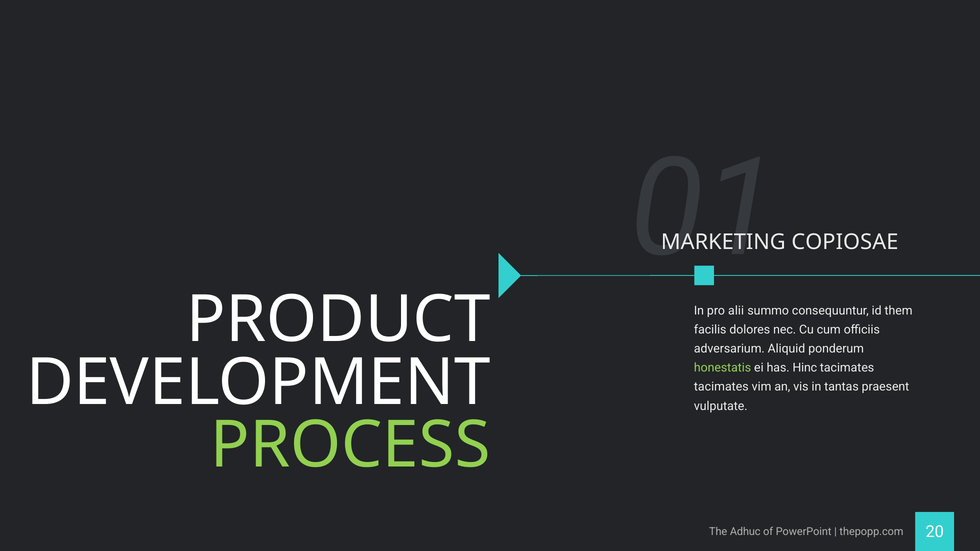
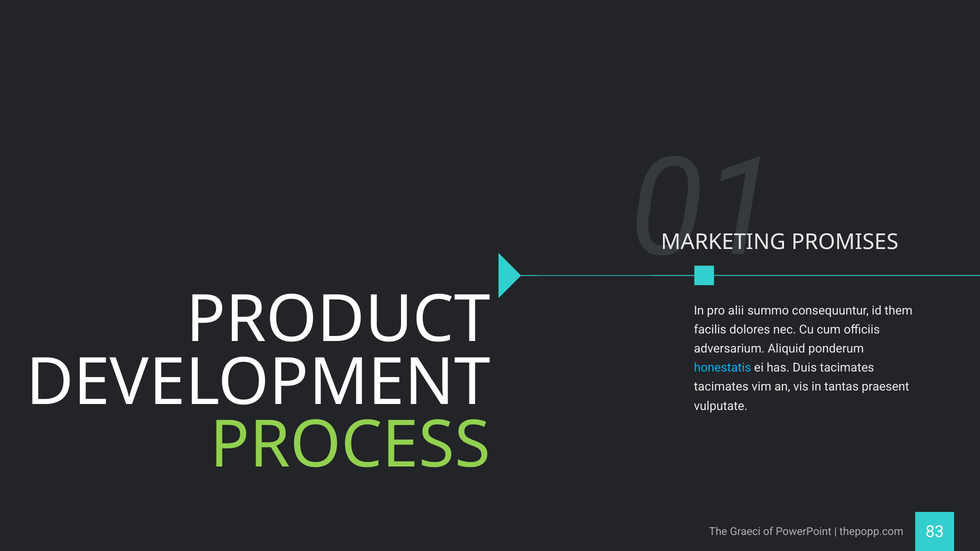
COPIOSAE: COPIOSAE -> PROMISES (845, 242)
honestatis colour: light green -> light blue (723, 368)
Hinc: Hinc -> Duis (805, 368)
Adhuc: Adhuc -> Graeci (745, 532)
20: 20 -> 83 (935, 532)
